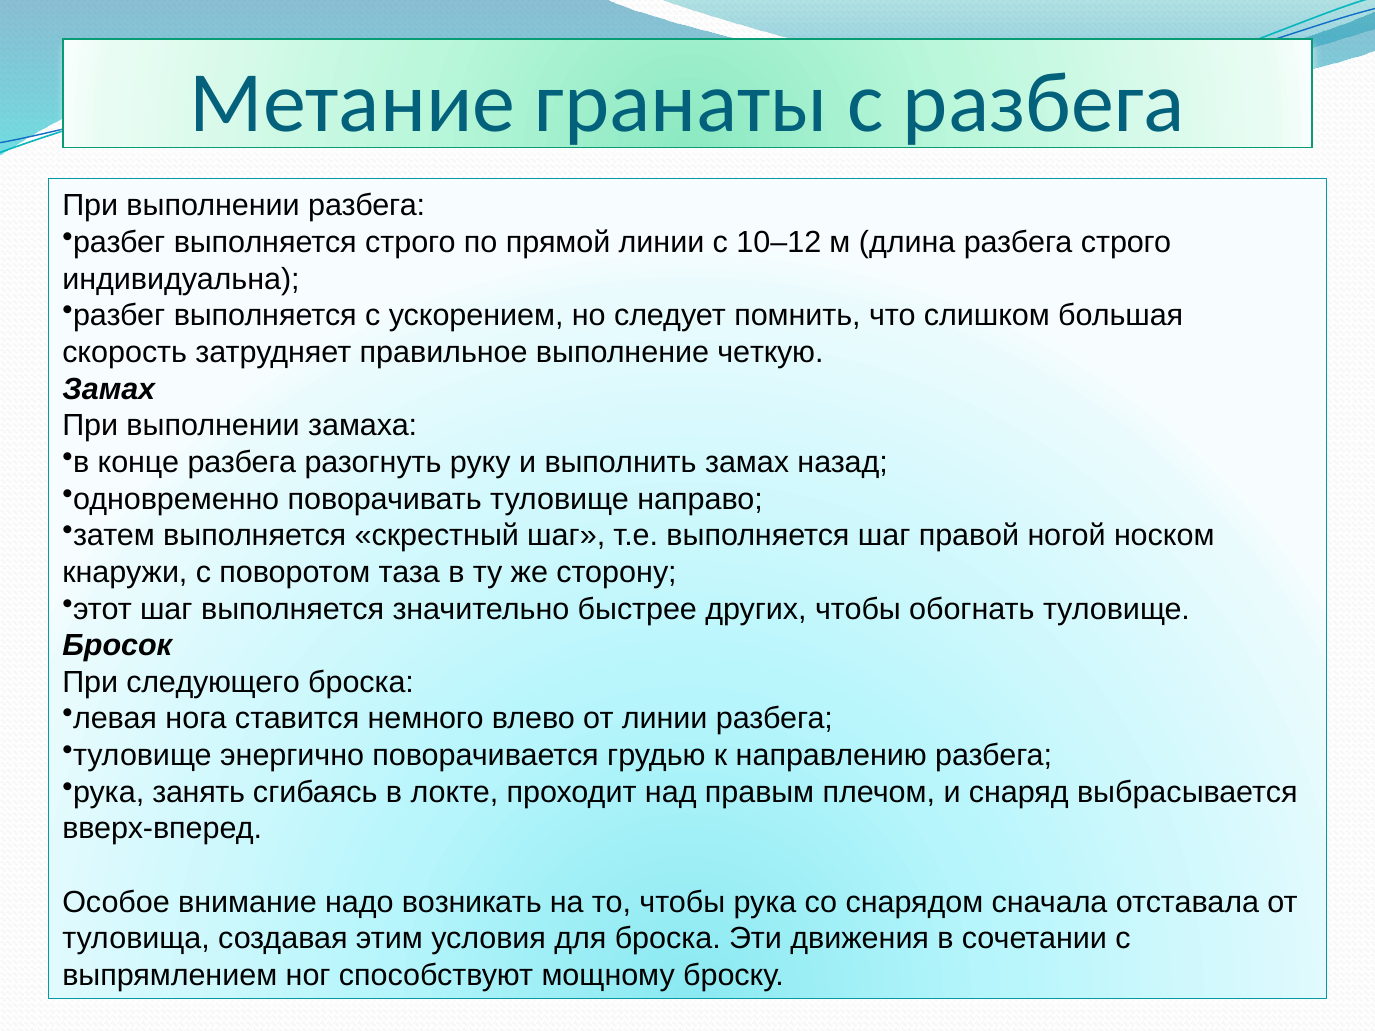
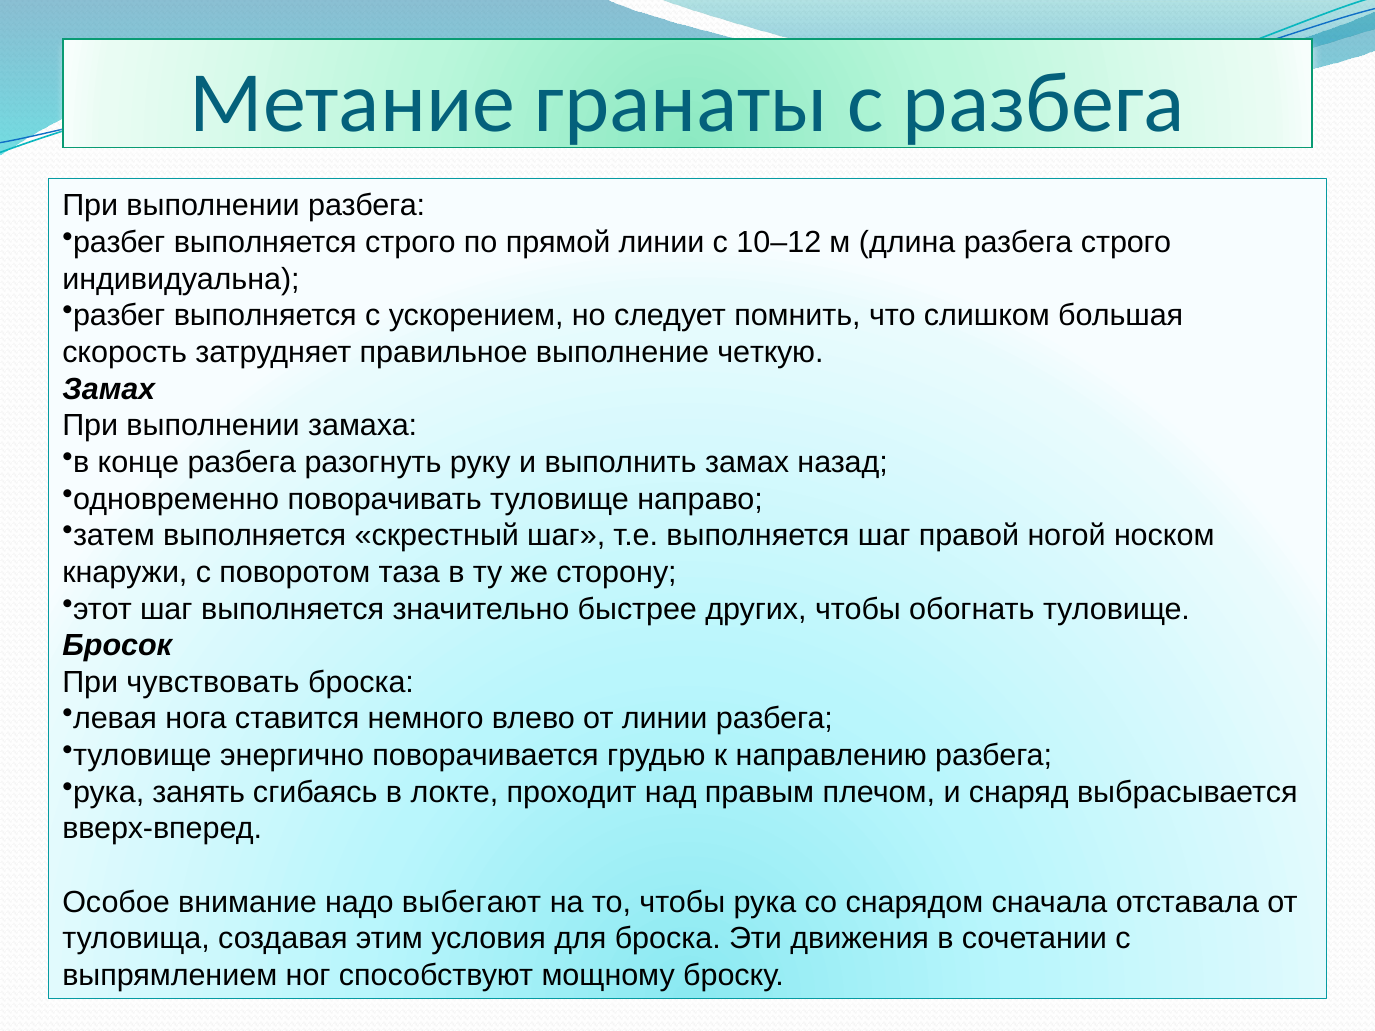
следующего: следующего -> чувствовать (213, 682)
возникать: возникать -> выбегают (472, 902)
